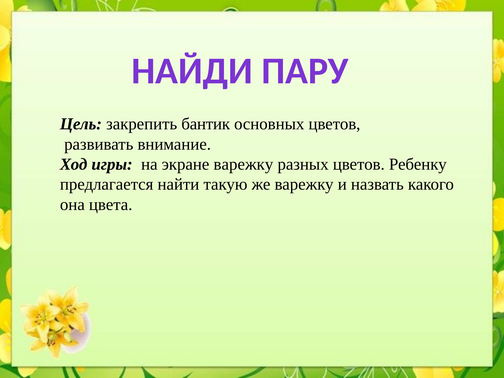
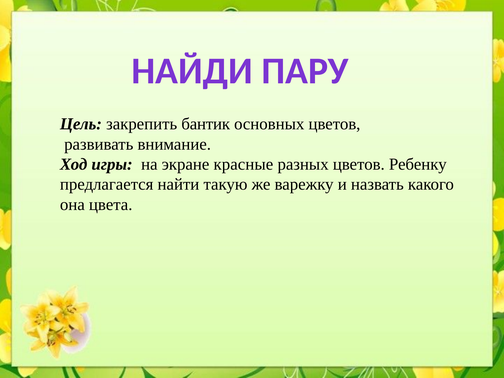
экране варежку: варежку -> красные (243, 164)
